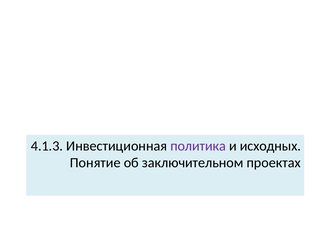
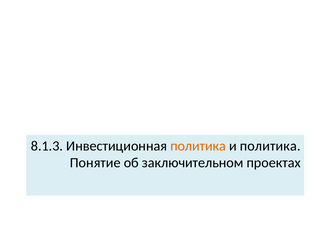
4.1.3: 4.1.3 -> 8.1.3 (47, 146)
политика colour: purple -> orange (198, 146)
и исходных: исходных -> политика (270, 146)
